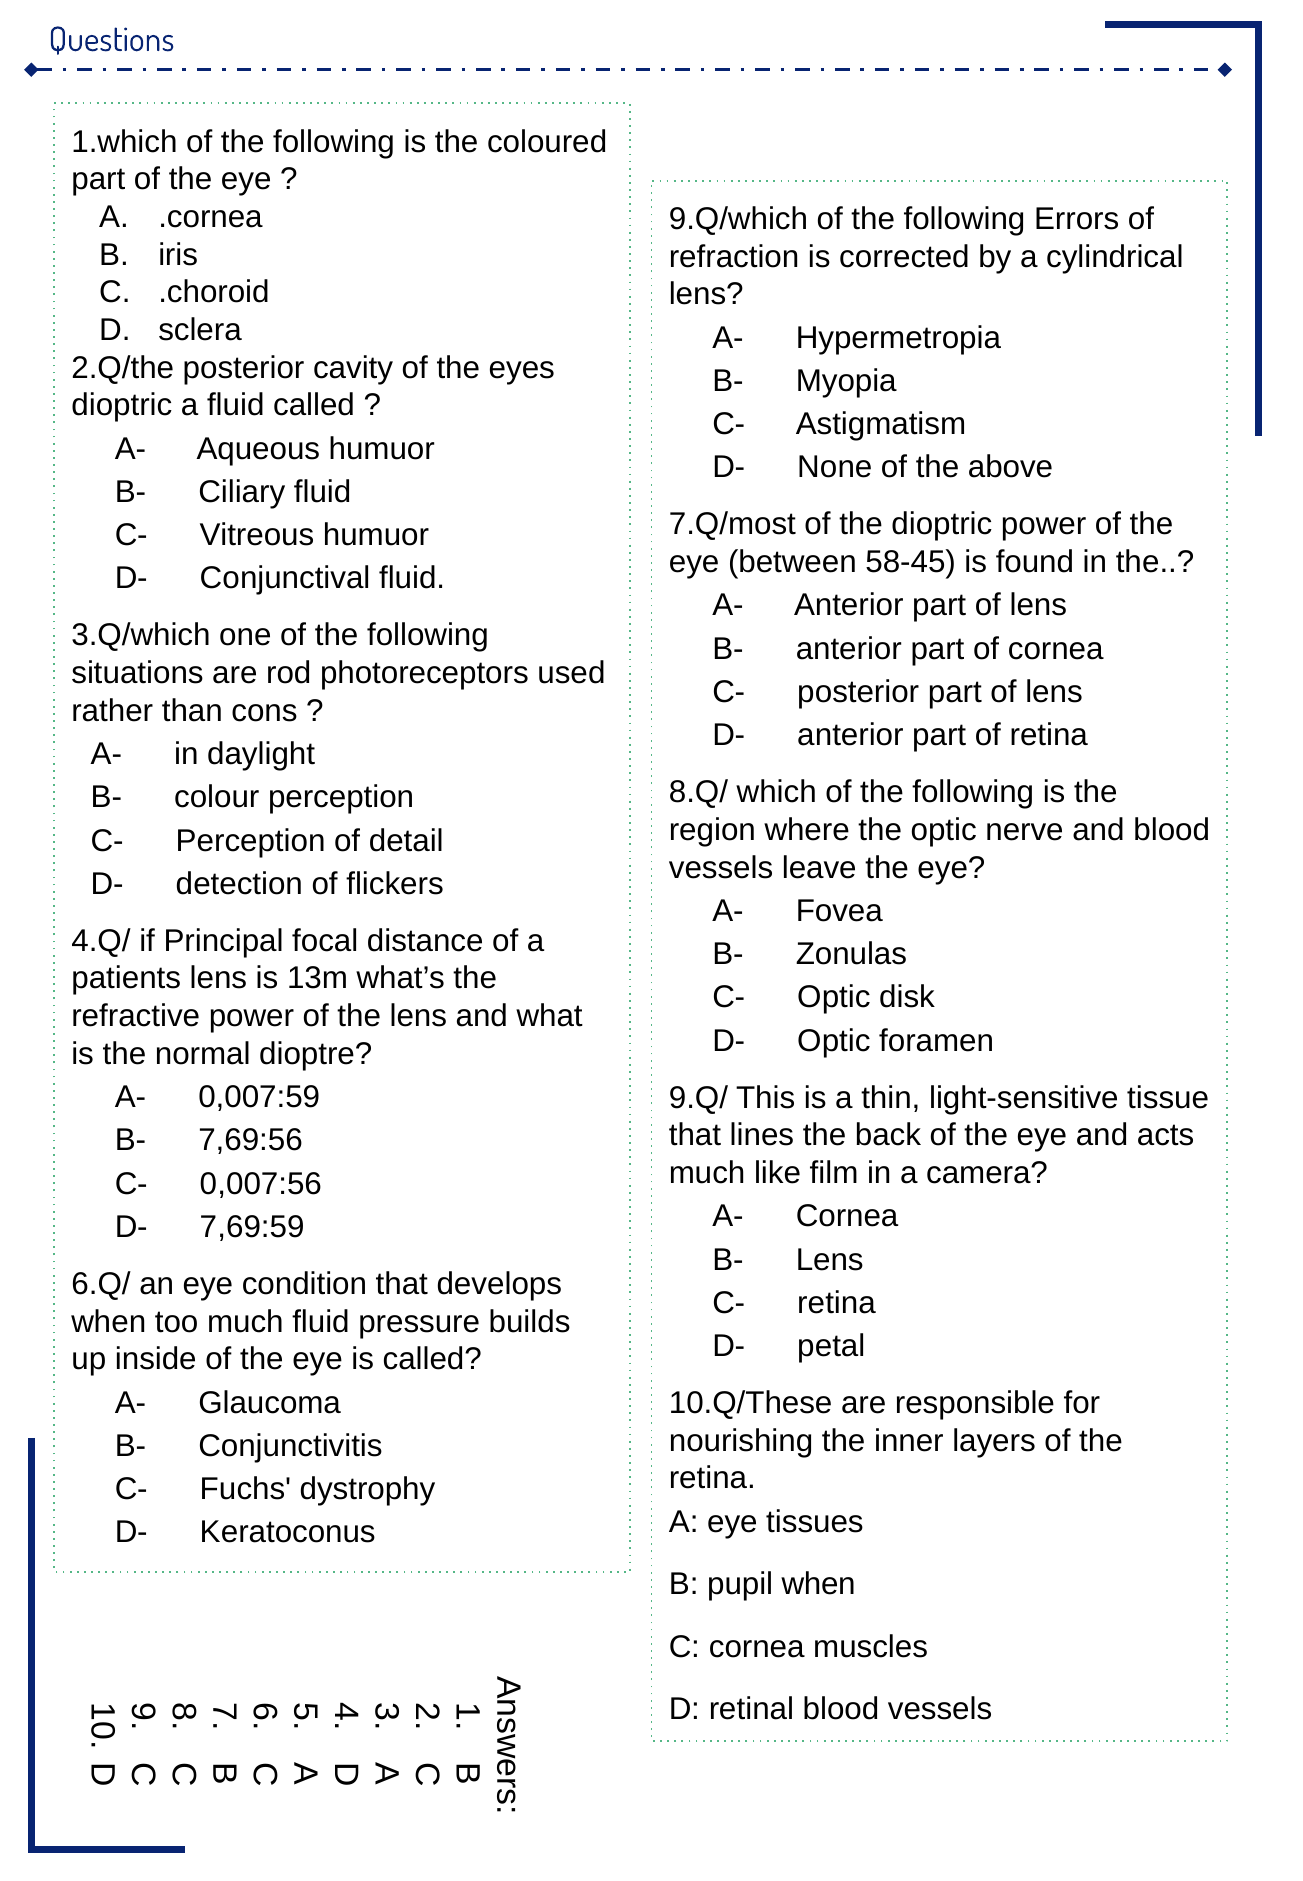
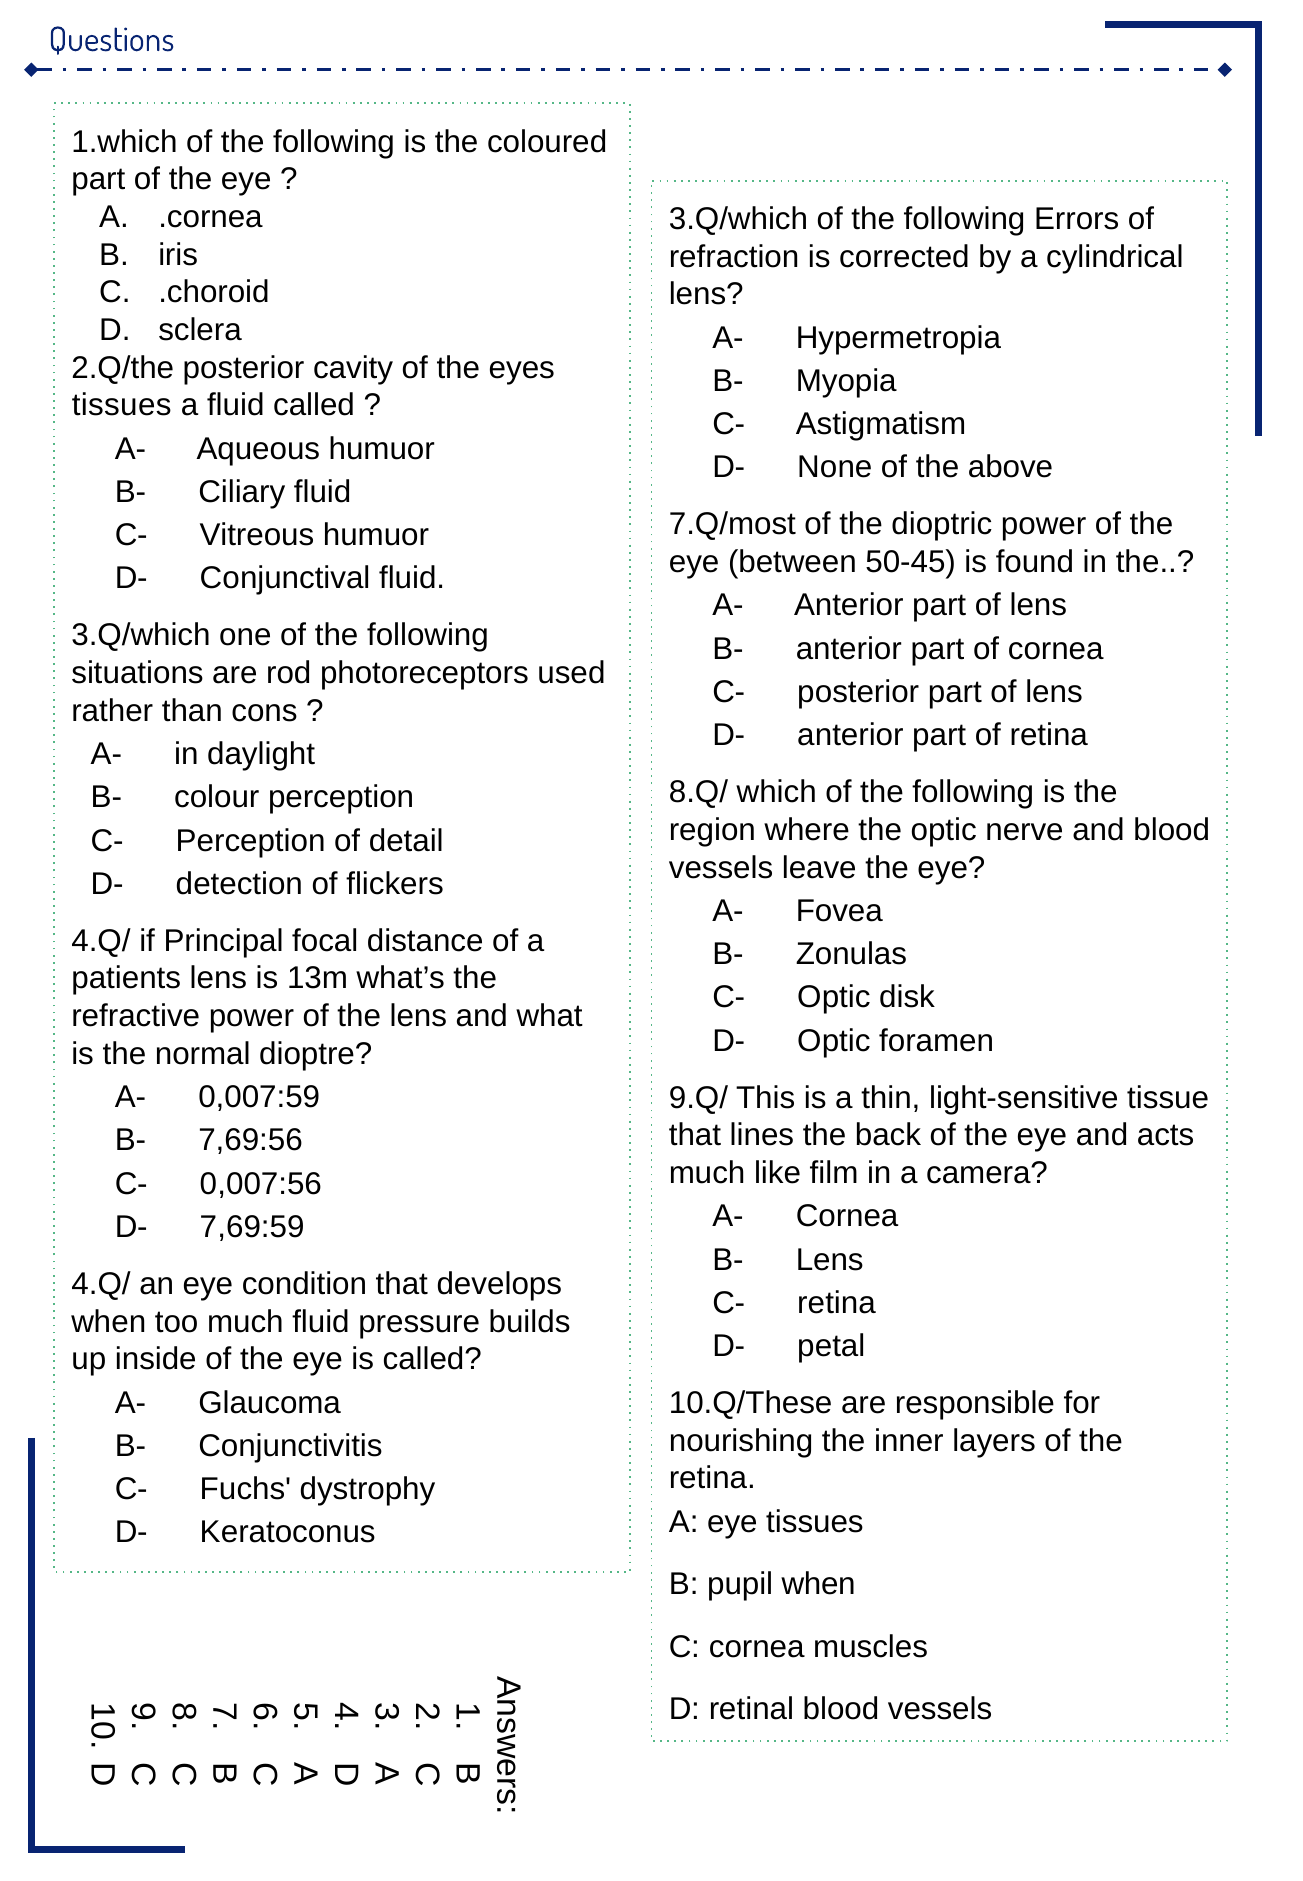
9.Q/which: 9.Q/which -> 3.Q/which (738, 219)
dioptric: dioptric -> tissues (122, 406)
58-45: 58-45 -> 50-45 (911, 562)
6.Q/: 6.Q/ -> 4.Q/ (101, 1284)
